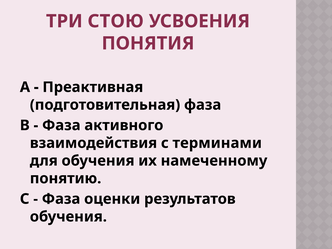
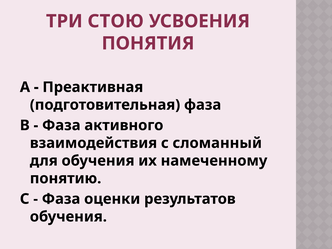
терминами: терминами -> сломанный (217, 143)
